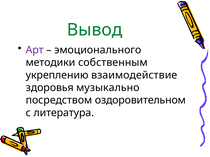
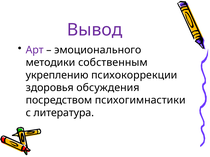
Вывод colour: green -> purple (95, 30)
взаимодействие: взаимодействие -> психокоррекции (134, 75)
музыкально: музыкально -> обсуждения (108, 88)
оздоровительном: оздоровительном -> психогимнастики (140, 100)
